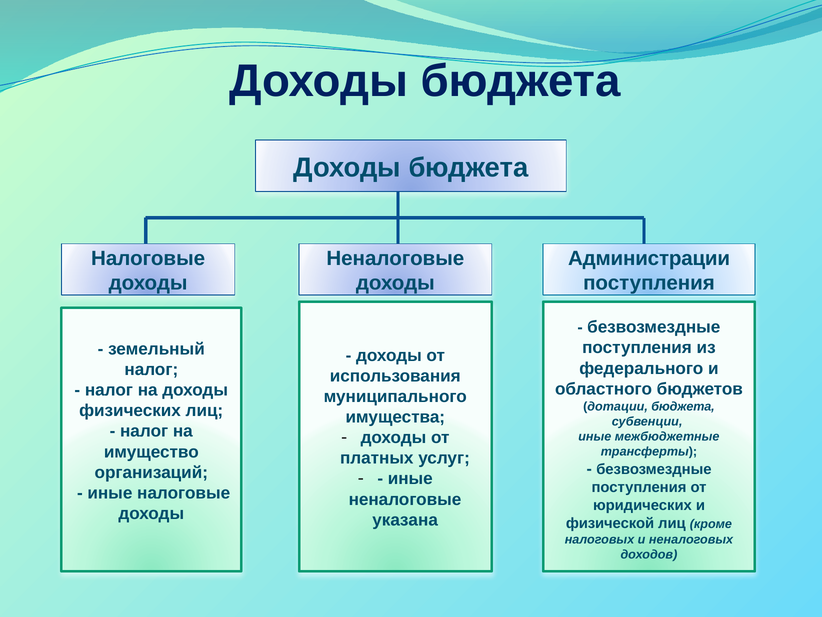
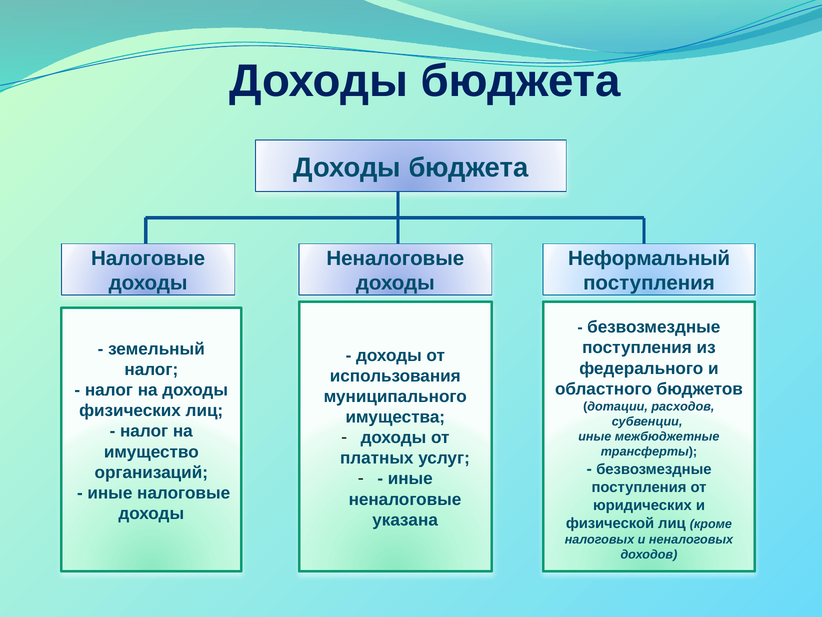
Администрации: Администрации -> Неформальный (649, 258)
дотации бюджета: бюджета -> расходов (683, 406)
